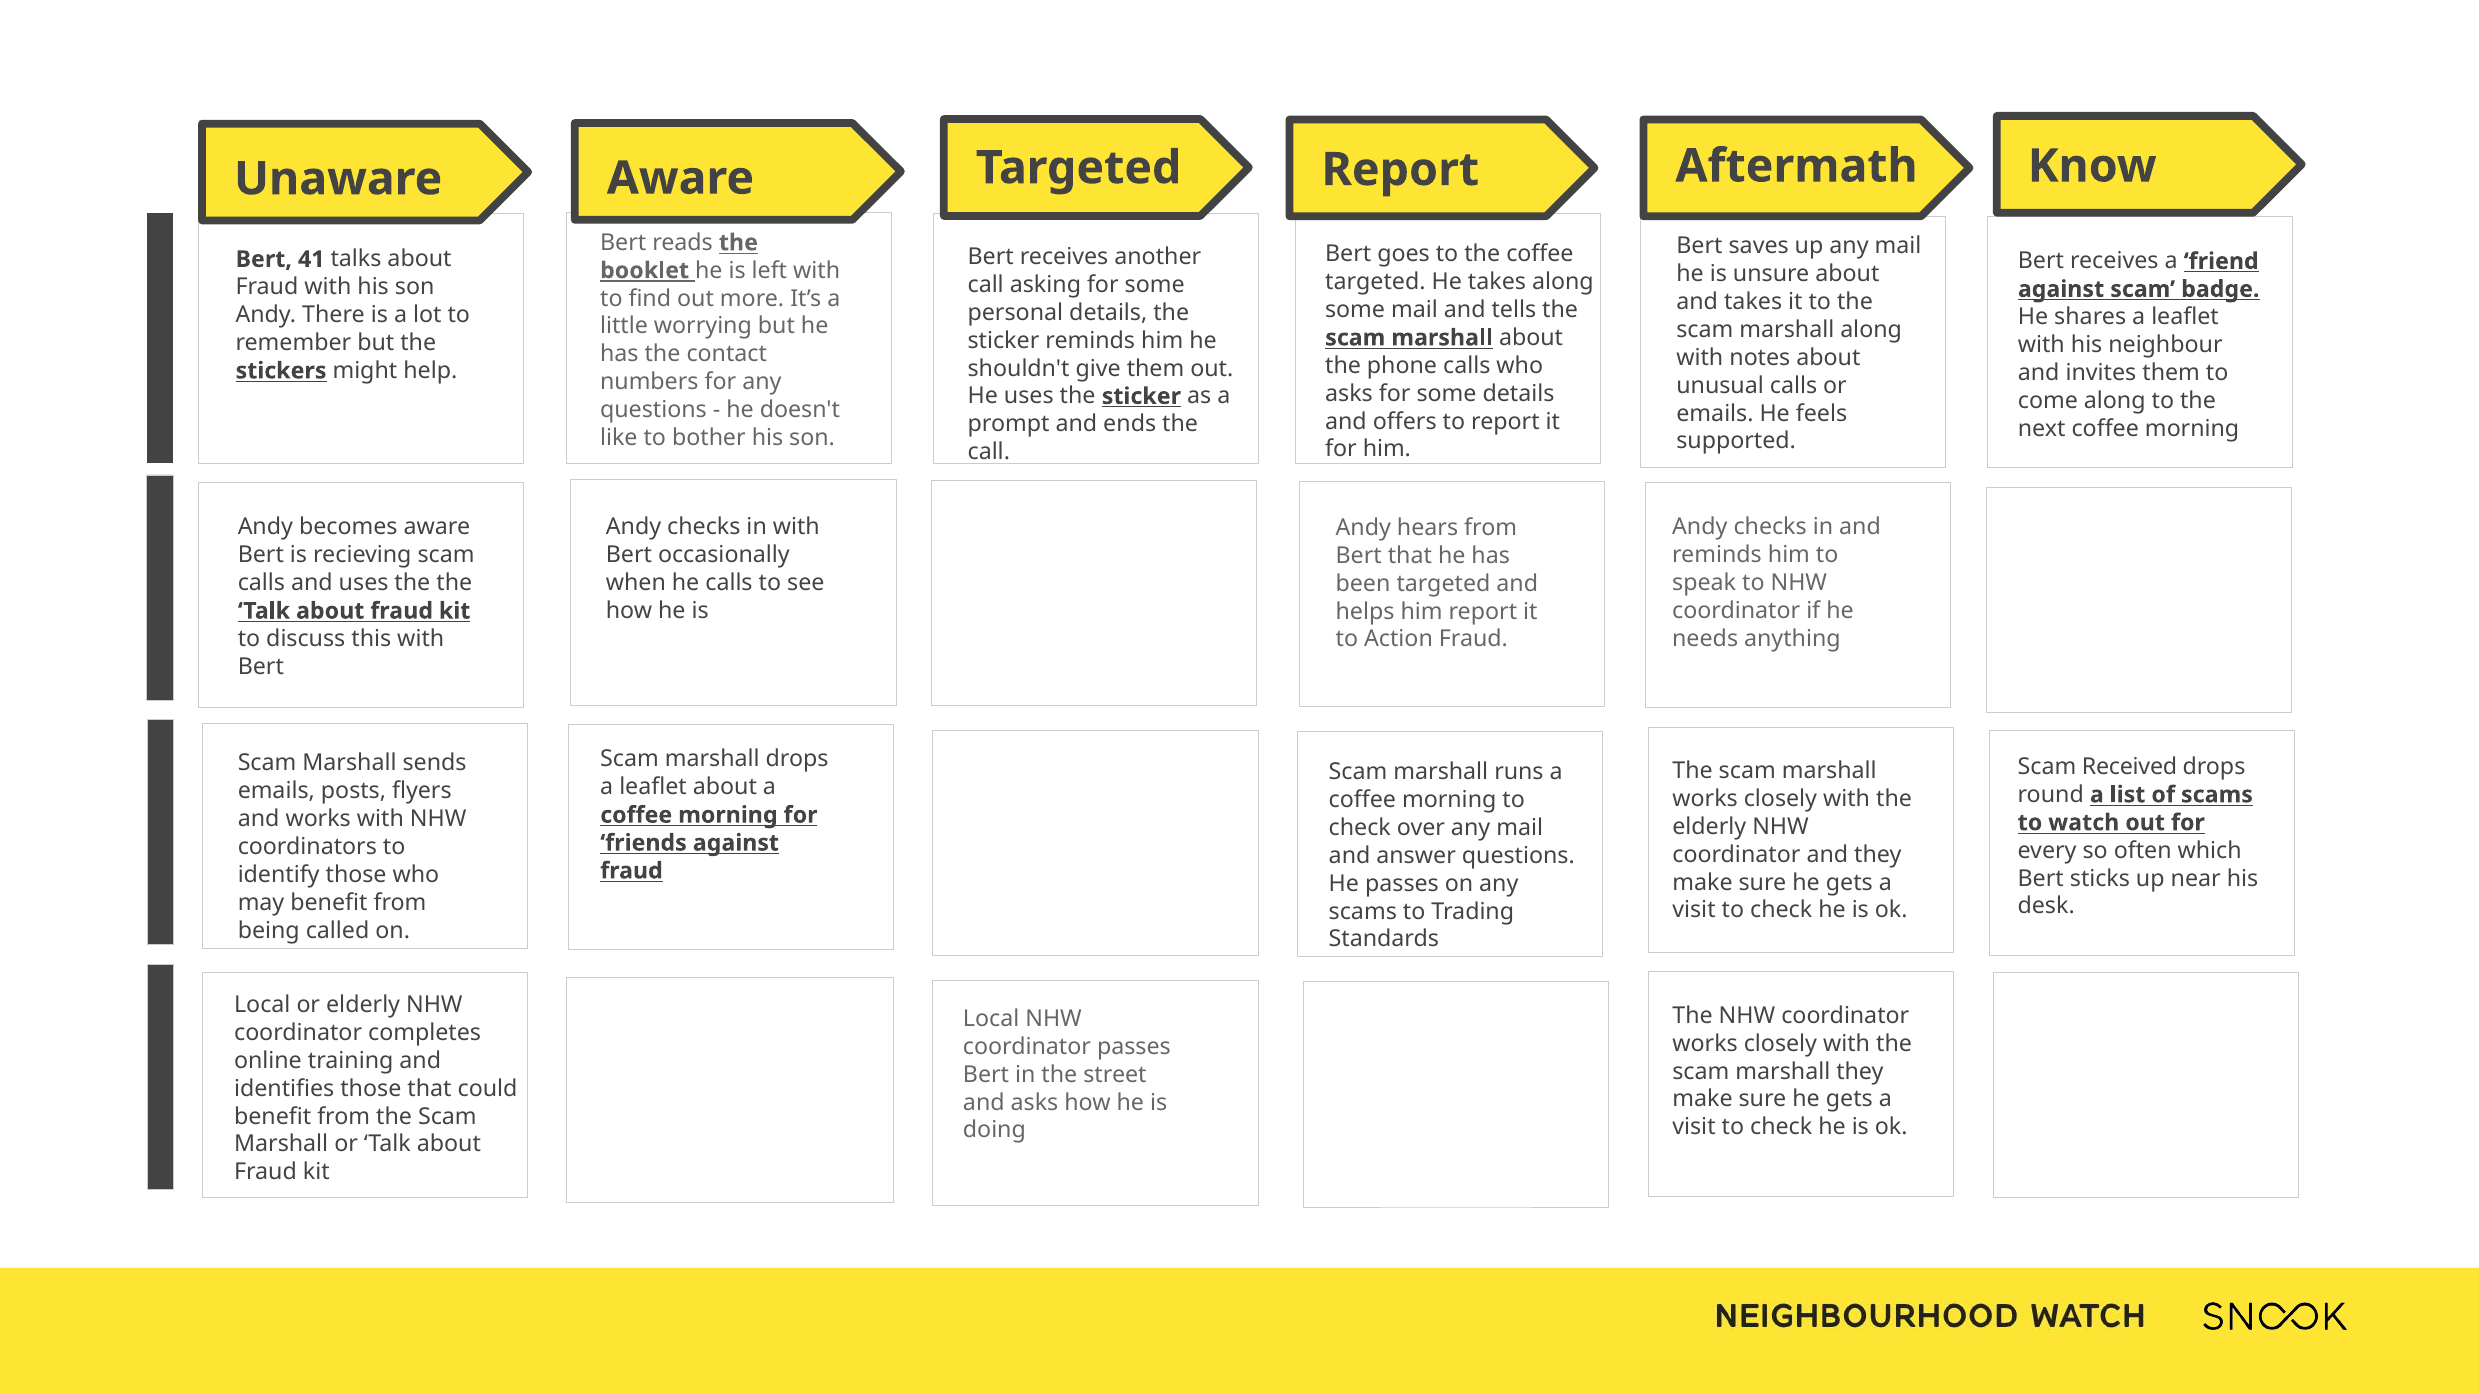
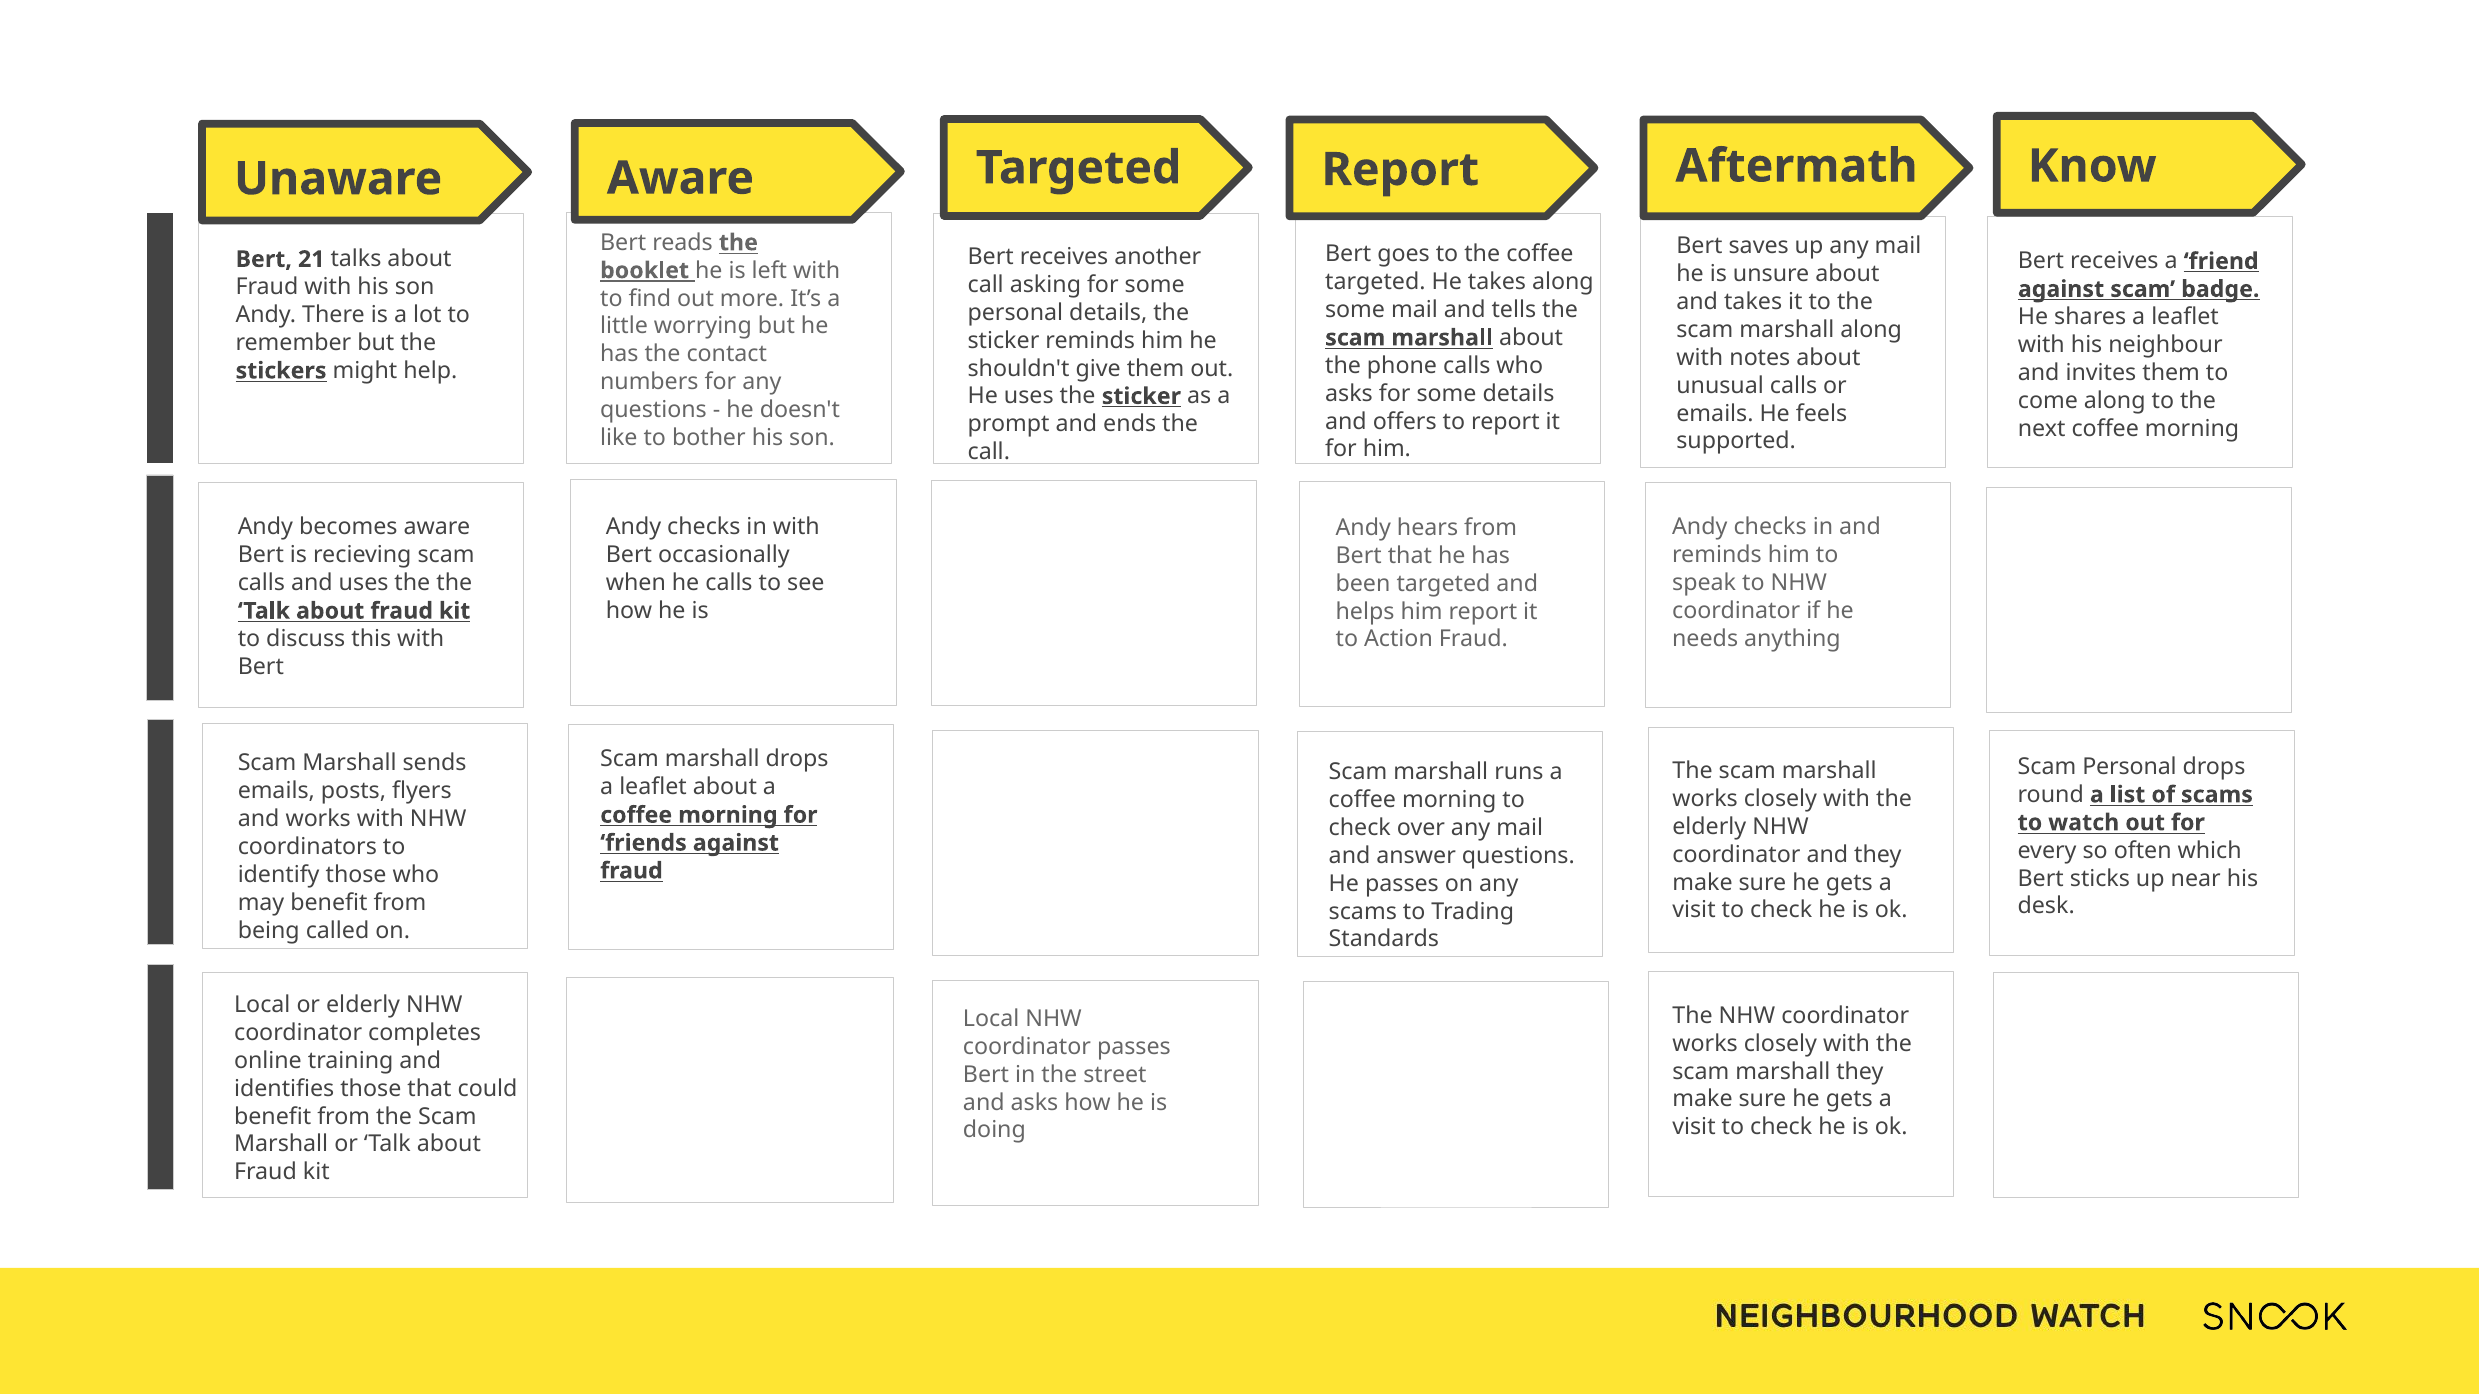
41: 41 -> 21 (311, 259)
Scam Received: Received -> Personal (2129, 767)
